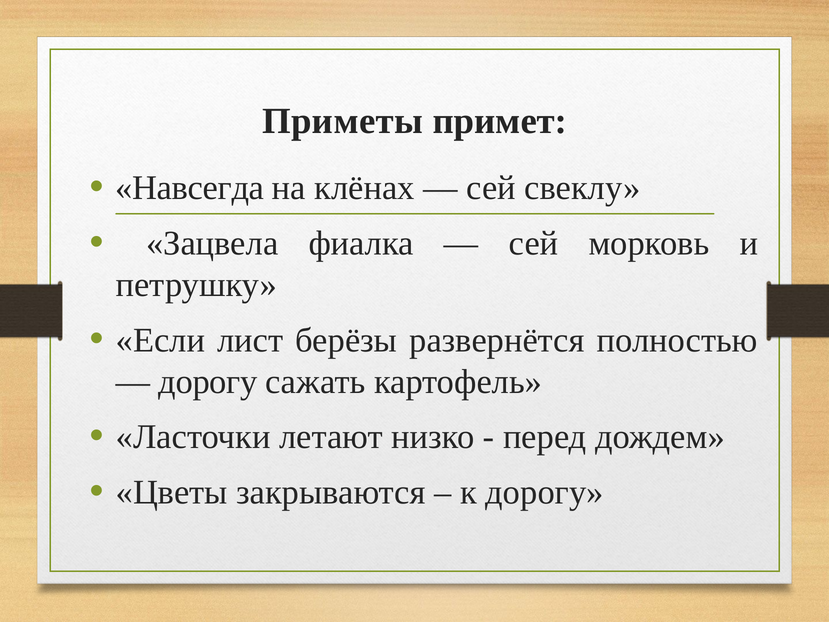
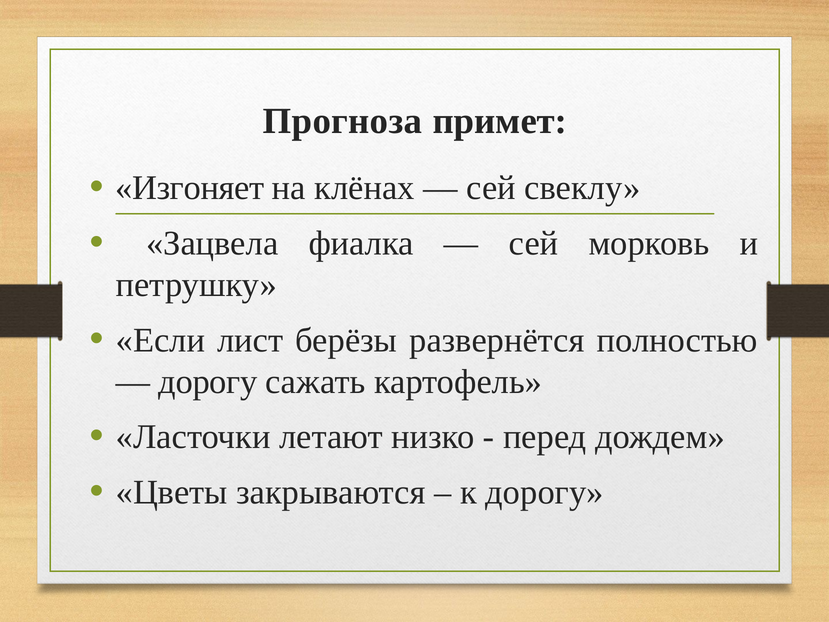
Приметы: Приметы -> Прогноза (343, 121)
Навсегда: Навсегда -> Изгоняет (190, 188)
